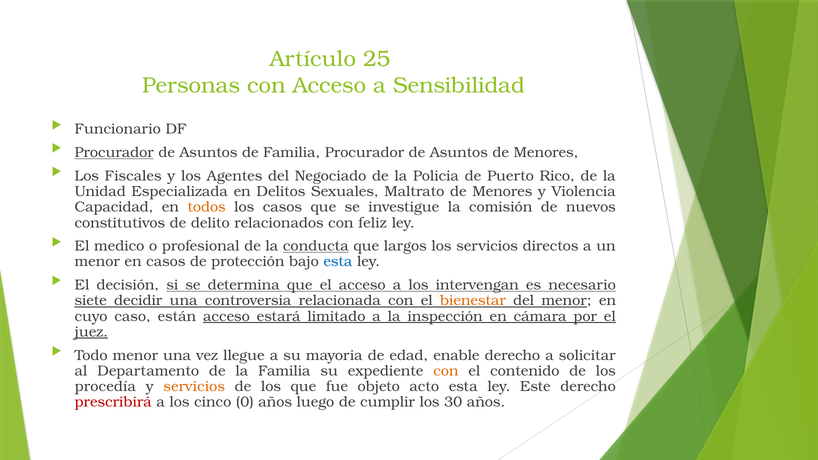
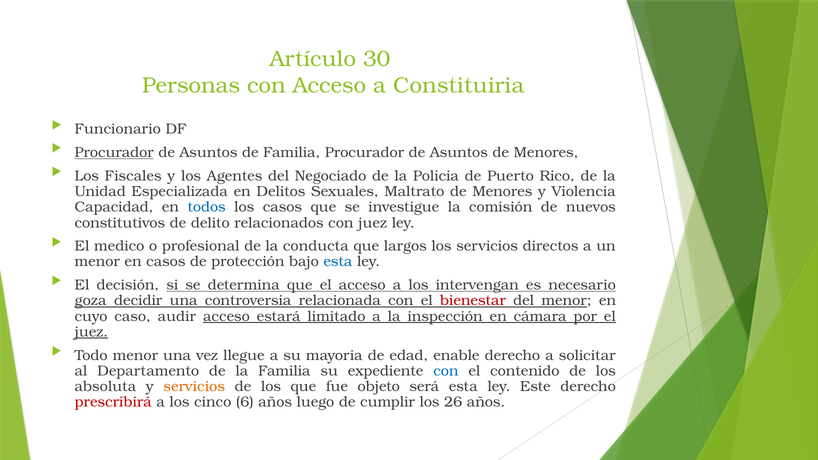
25: 25 -> 30 (377, 59)
Sensibilidad: Sensibilidad -> Constituiria (459, 85)
todos colour: orange -> blue (207, 207)
con feliz: feliz -> juez (373, 223)
conducta underline: present -> none (316, 246)
siete: siete -> goza (91, 301)
bienestar colour: orange -> red (473, 301)
están: están -> audir (177, 316)
con colour: orange -> blue (446, 371)
procedía: procedía -> absoluta (105, 387)
acto: acto -> será (424, 387)
0: 0 -> 6 (245, 402)
30: 30 -> 26 (453, 402)
